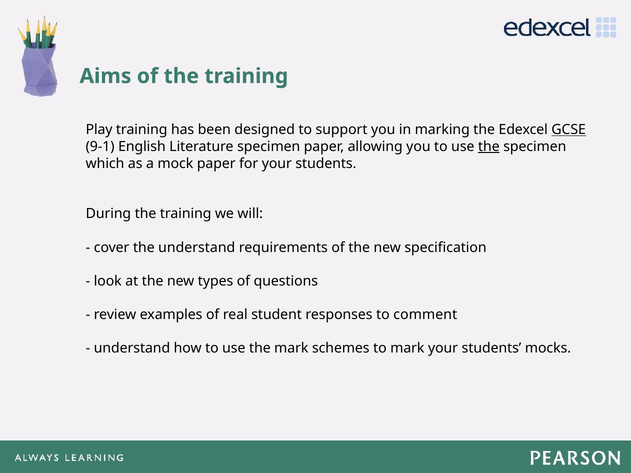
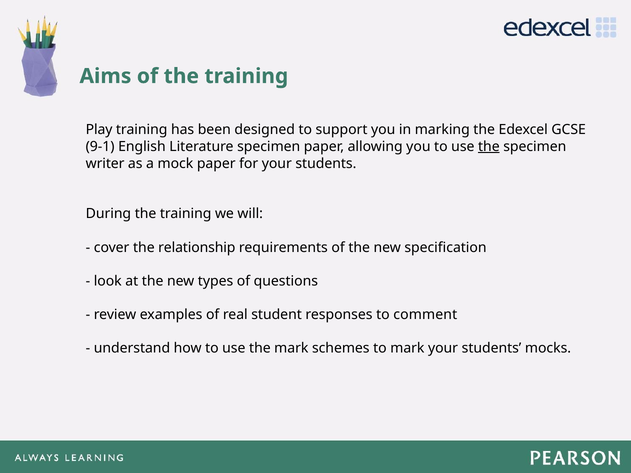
GCSE underline: present -> none (569, 130)
which: which -> writer (105, 163)
the understand: understand -> relationship (197, 248)
